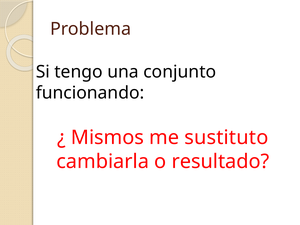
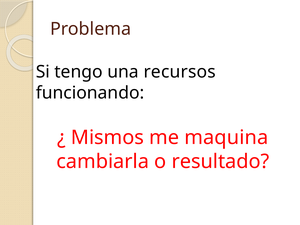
conjunto: conjunto -> recursos (180, 72)
sustituto: sustituto -> maquina (226, 137)
